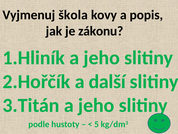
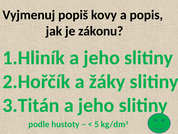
škola: škola -> popiš (73, 15)
další: další -> žáky (107, 81)
